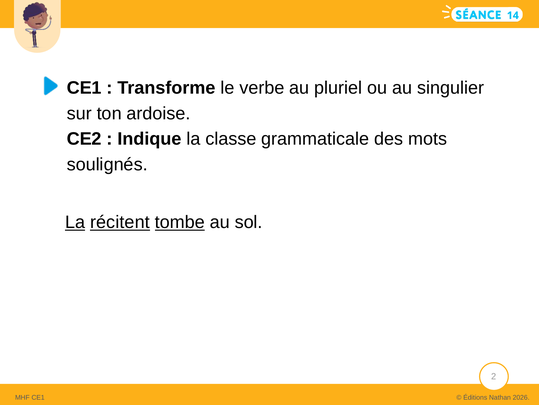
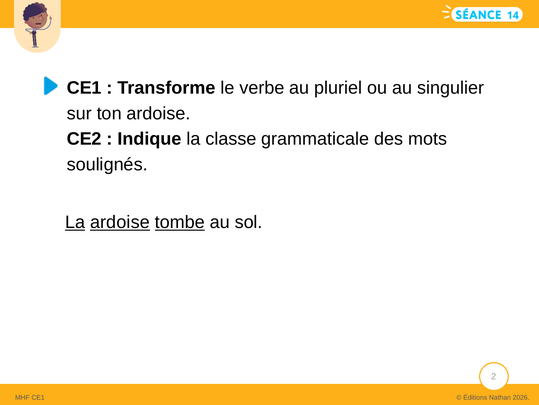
La récitent: récitent -> ardoise (120, 222)
